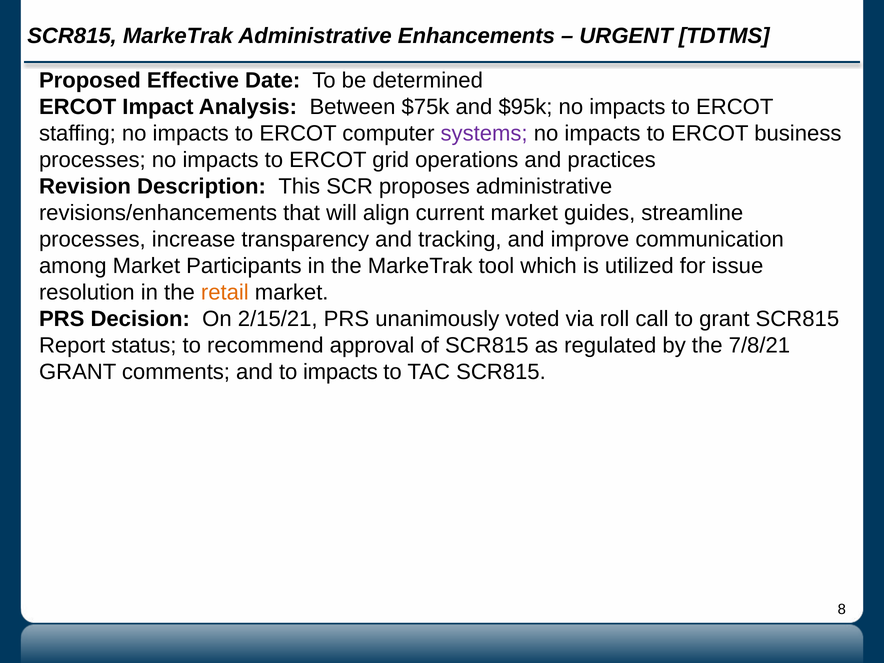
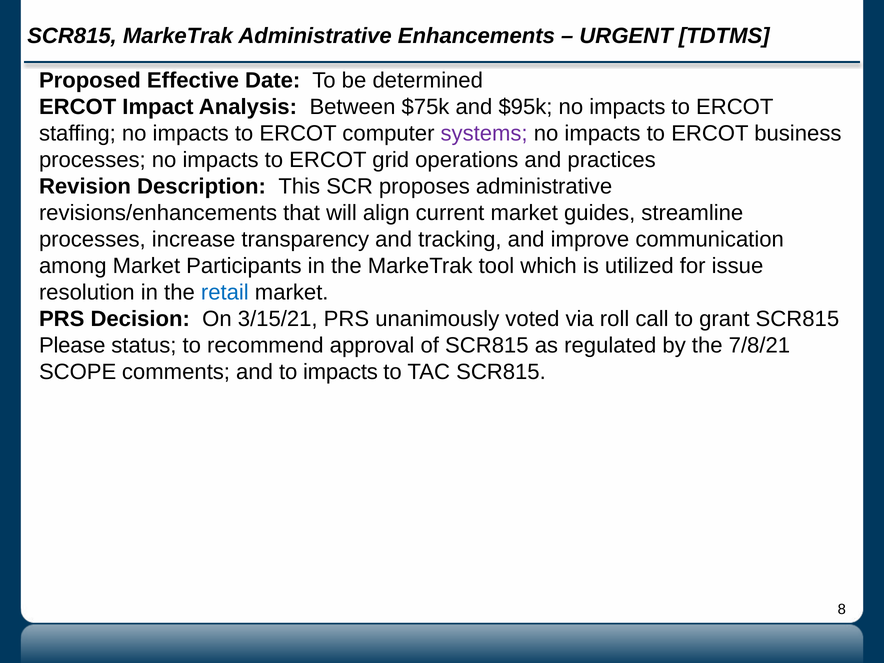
retail colour: orange -> blue (225, 293)
2/15/21: 2/15/21 -> 3/15/21 (278, 319)
Report: Report -> Please (72, 346)
GRANT: GRANT -> SCOPE (78, 372)
